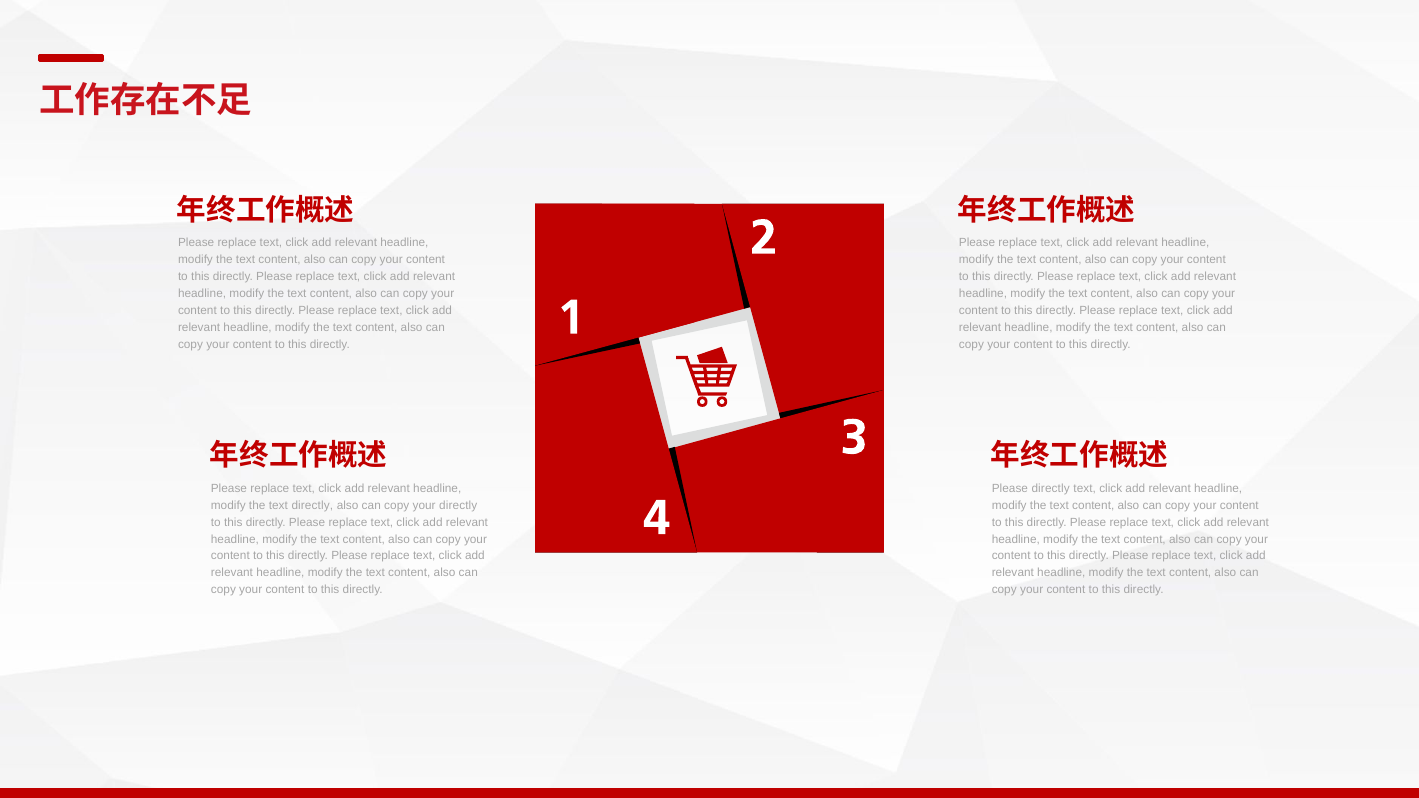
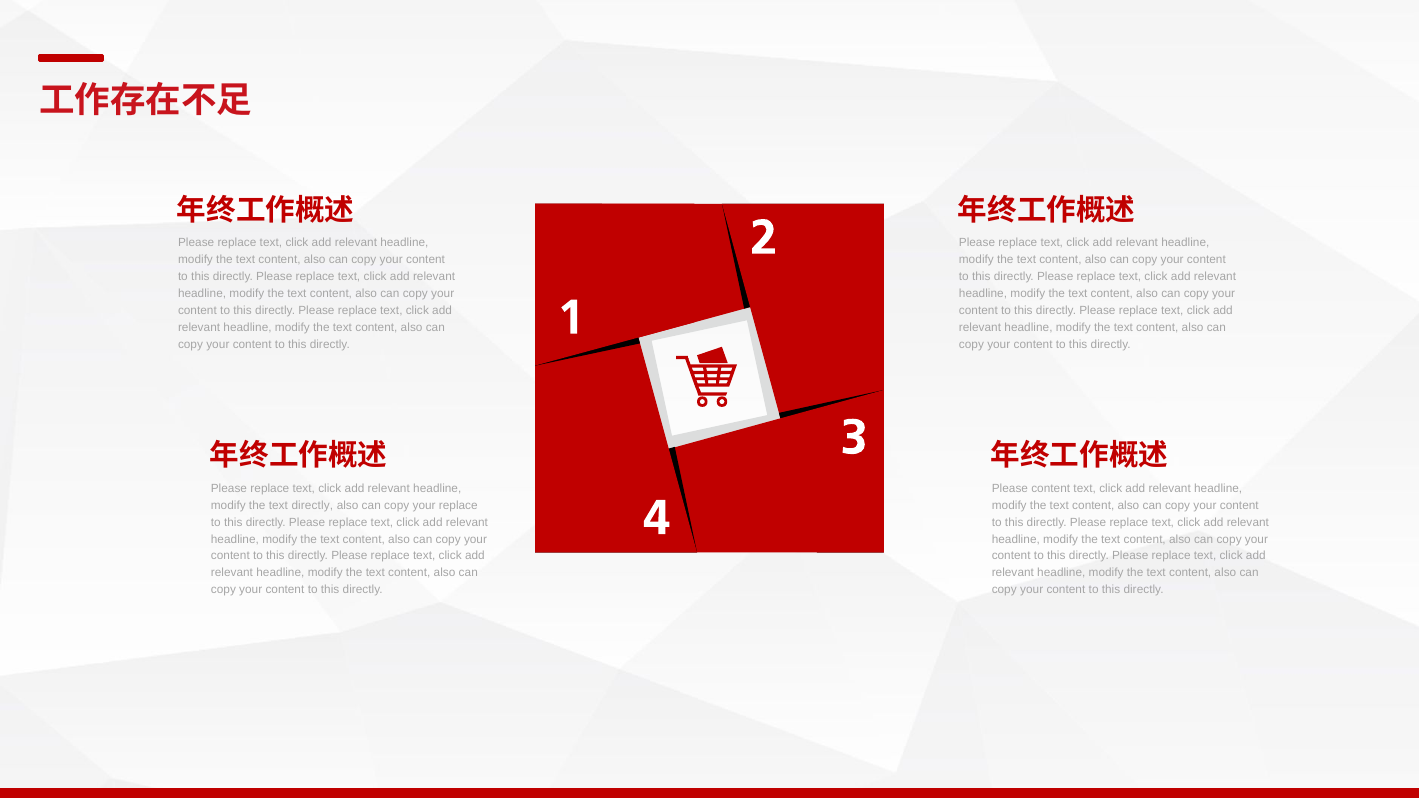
Please directly: directly -> content (1051, 488)
your directly: directly -> replace (458, 505)
